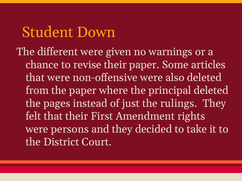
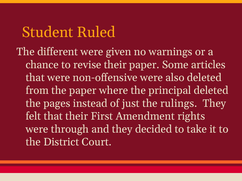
Down: Down -> Ruled (96, 32)
persons: persons -> through (70, 129)
